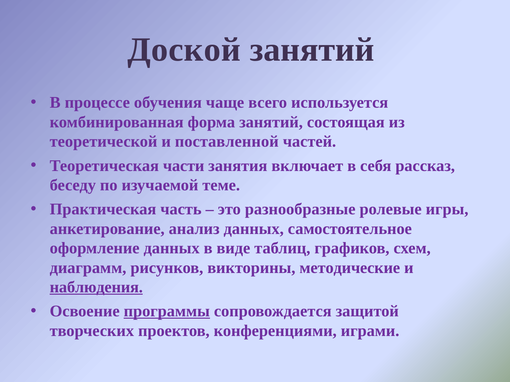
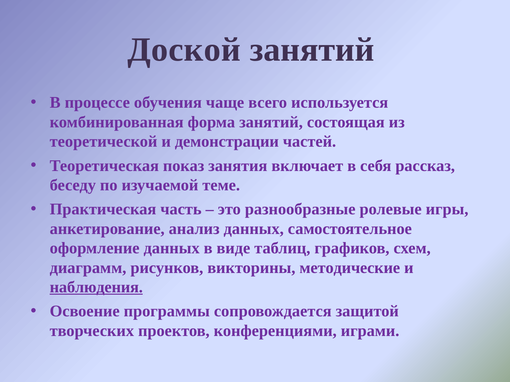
поставленной: поставленной -> демонстрации (227, 142)
части: части -> показ (184, 166)
программы underline: present -> none (167, 312)
